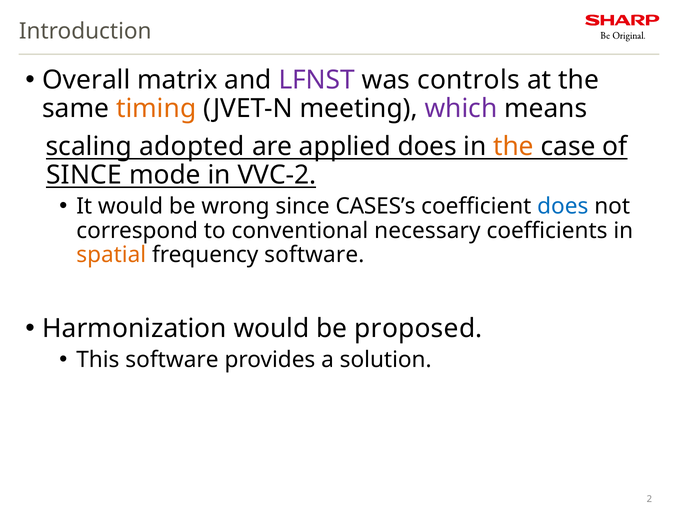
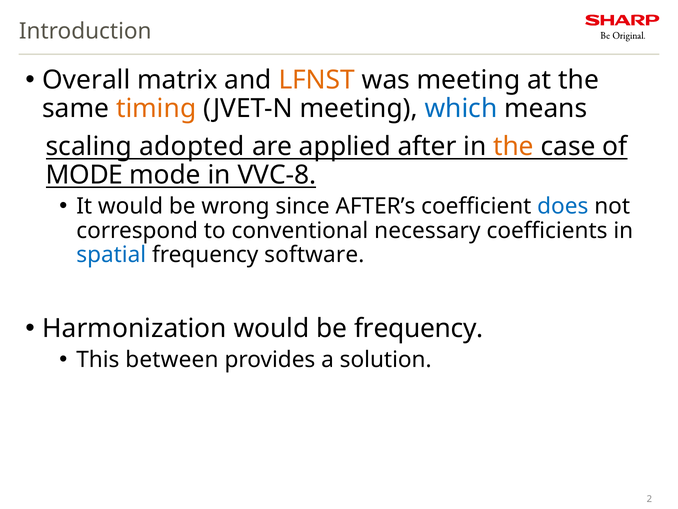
LFNST colour: purple -> orange (317, 80)
was controls: controls -> meeting (469, 80)
which colour: purple -> blue (461, 109)
applied does: does -> after (427, 146)
SINCE: SINCE -> MODE (84, 175)
VVC-2: VVC-2 -> VVC-8 (277, 175)
CASES’s: CASES’s -> AFTER’s (375, 206)
spatial colour: orange -> blue (111, 255)
be proposed: proposed -> frequency (419, 328)
This software: software -> between (172, 360)
